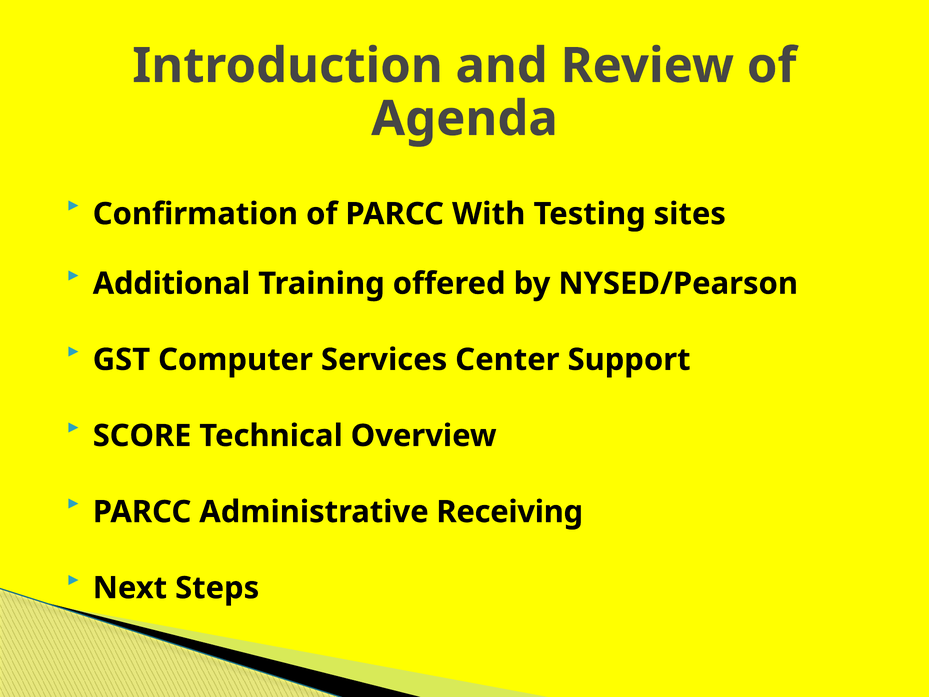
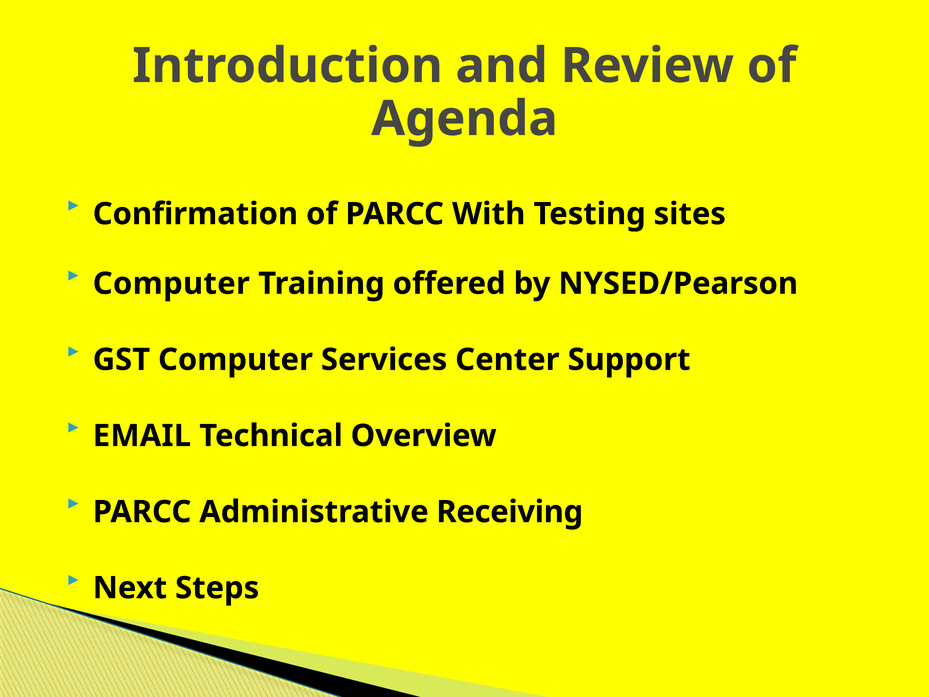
Additional: Additional -> Computer (171, 284)
SCORE: SCORE -> EMAIL (142, 436)
